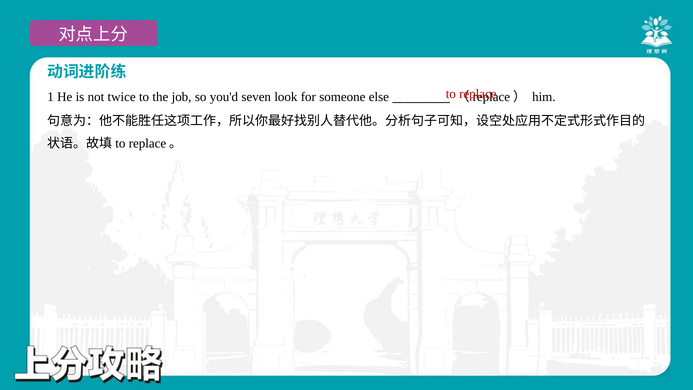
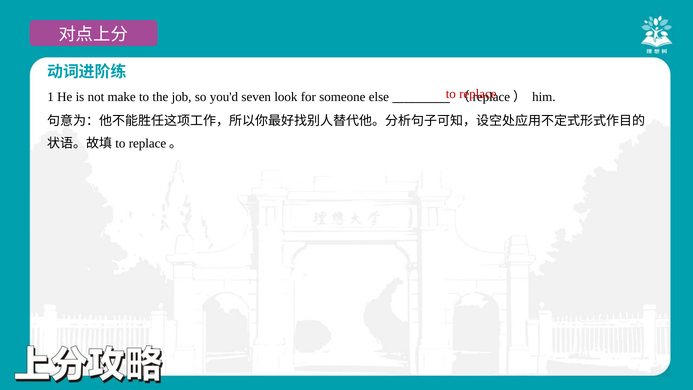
twice: twice -> make (122, 97)
